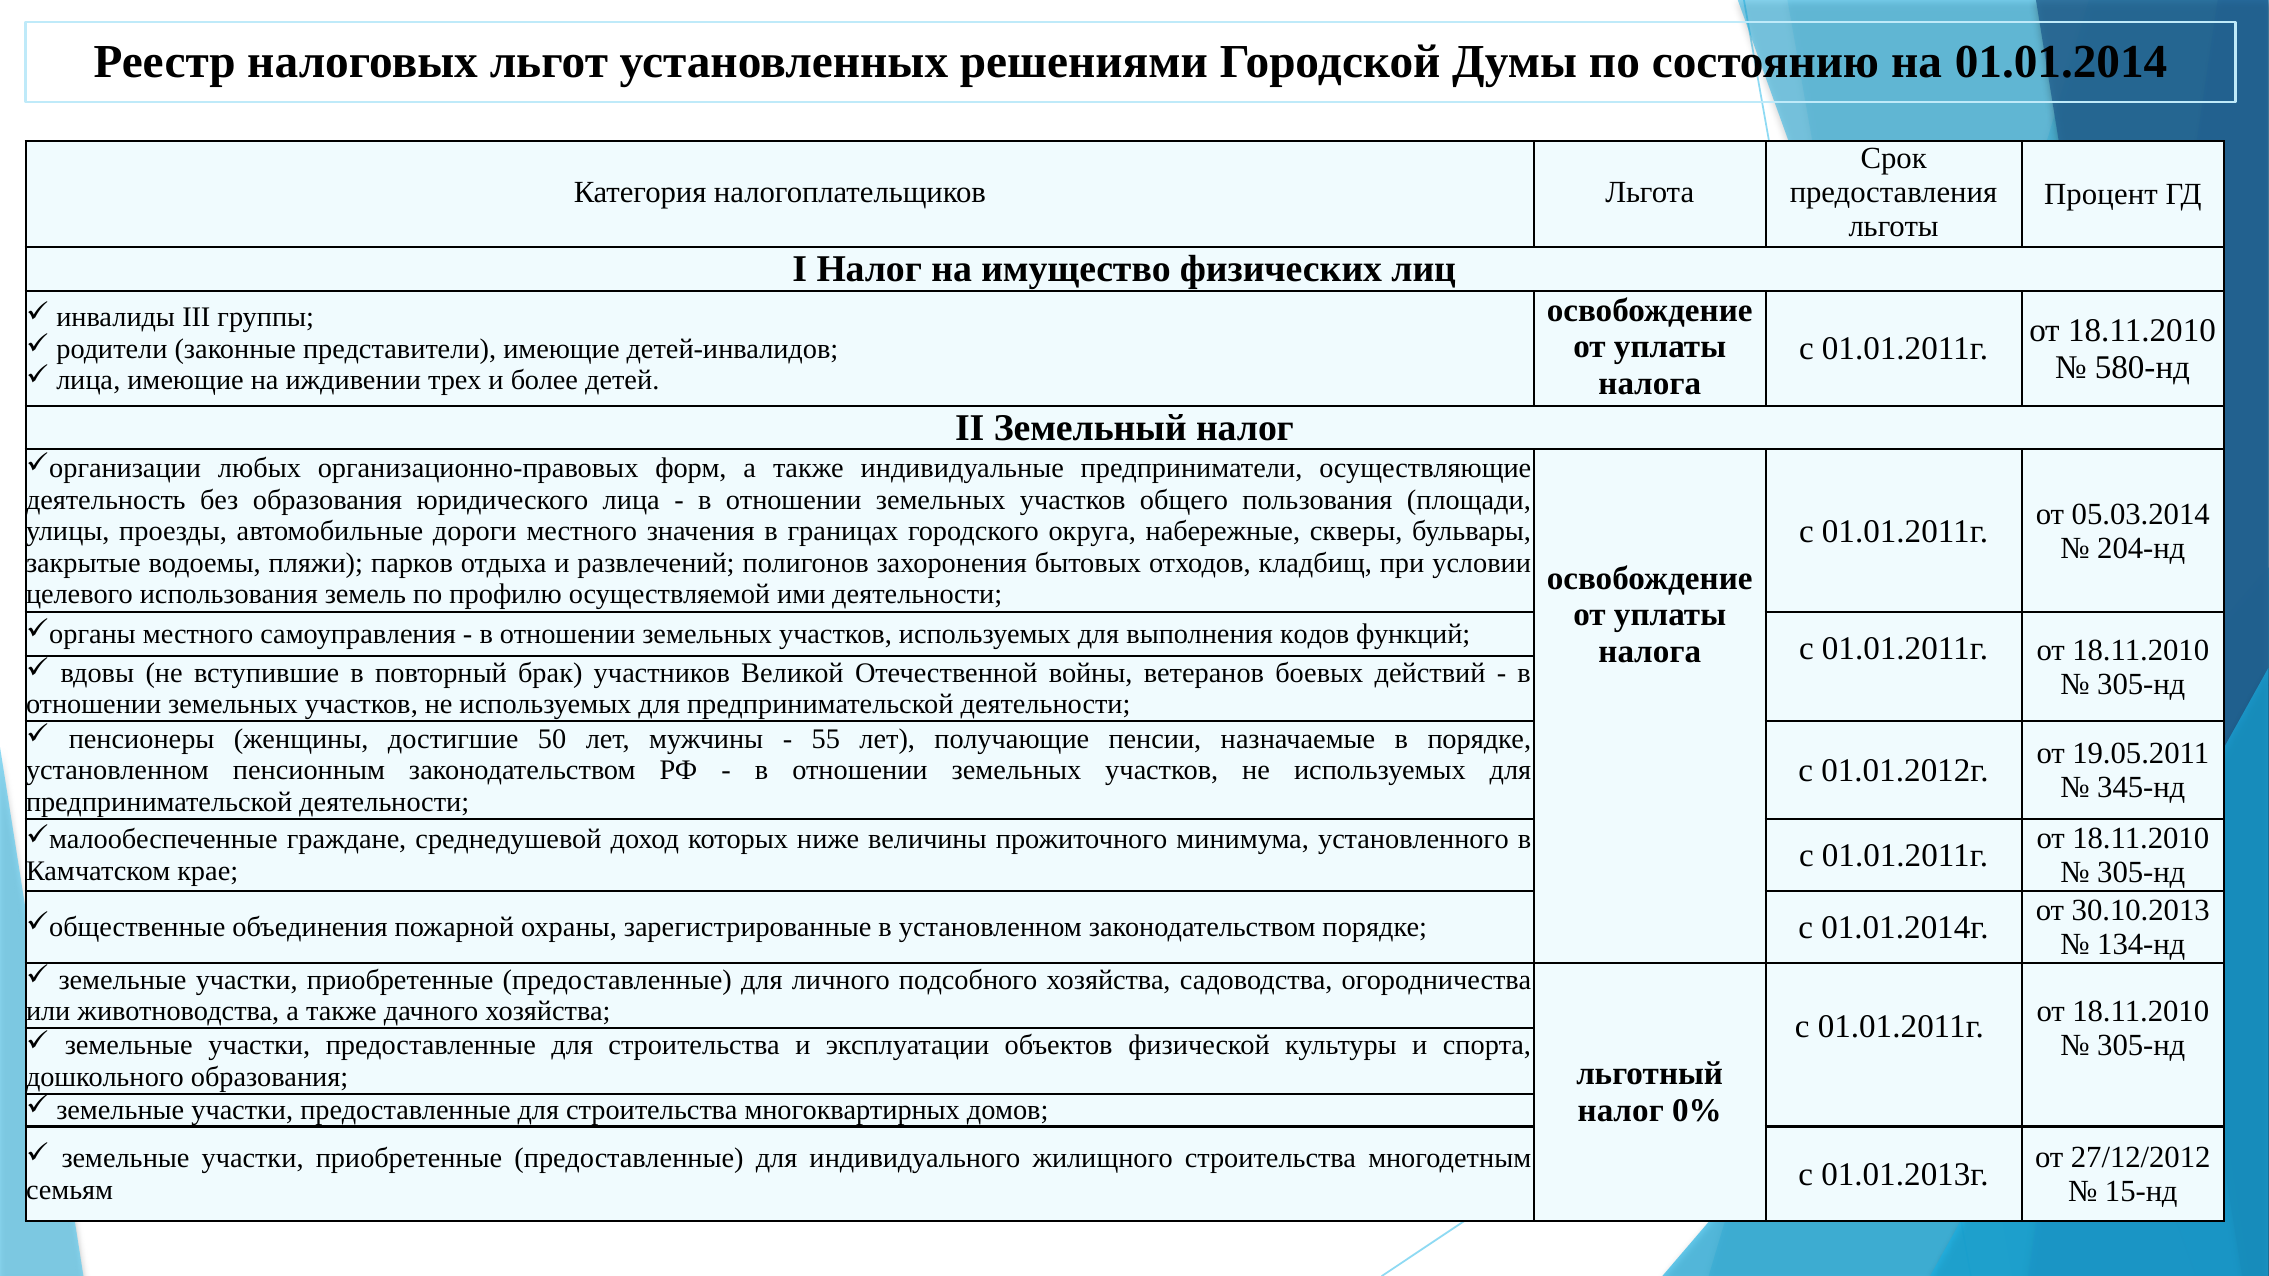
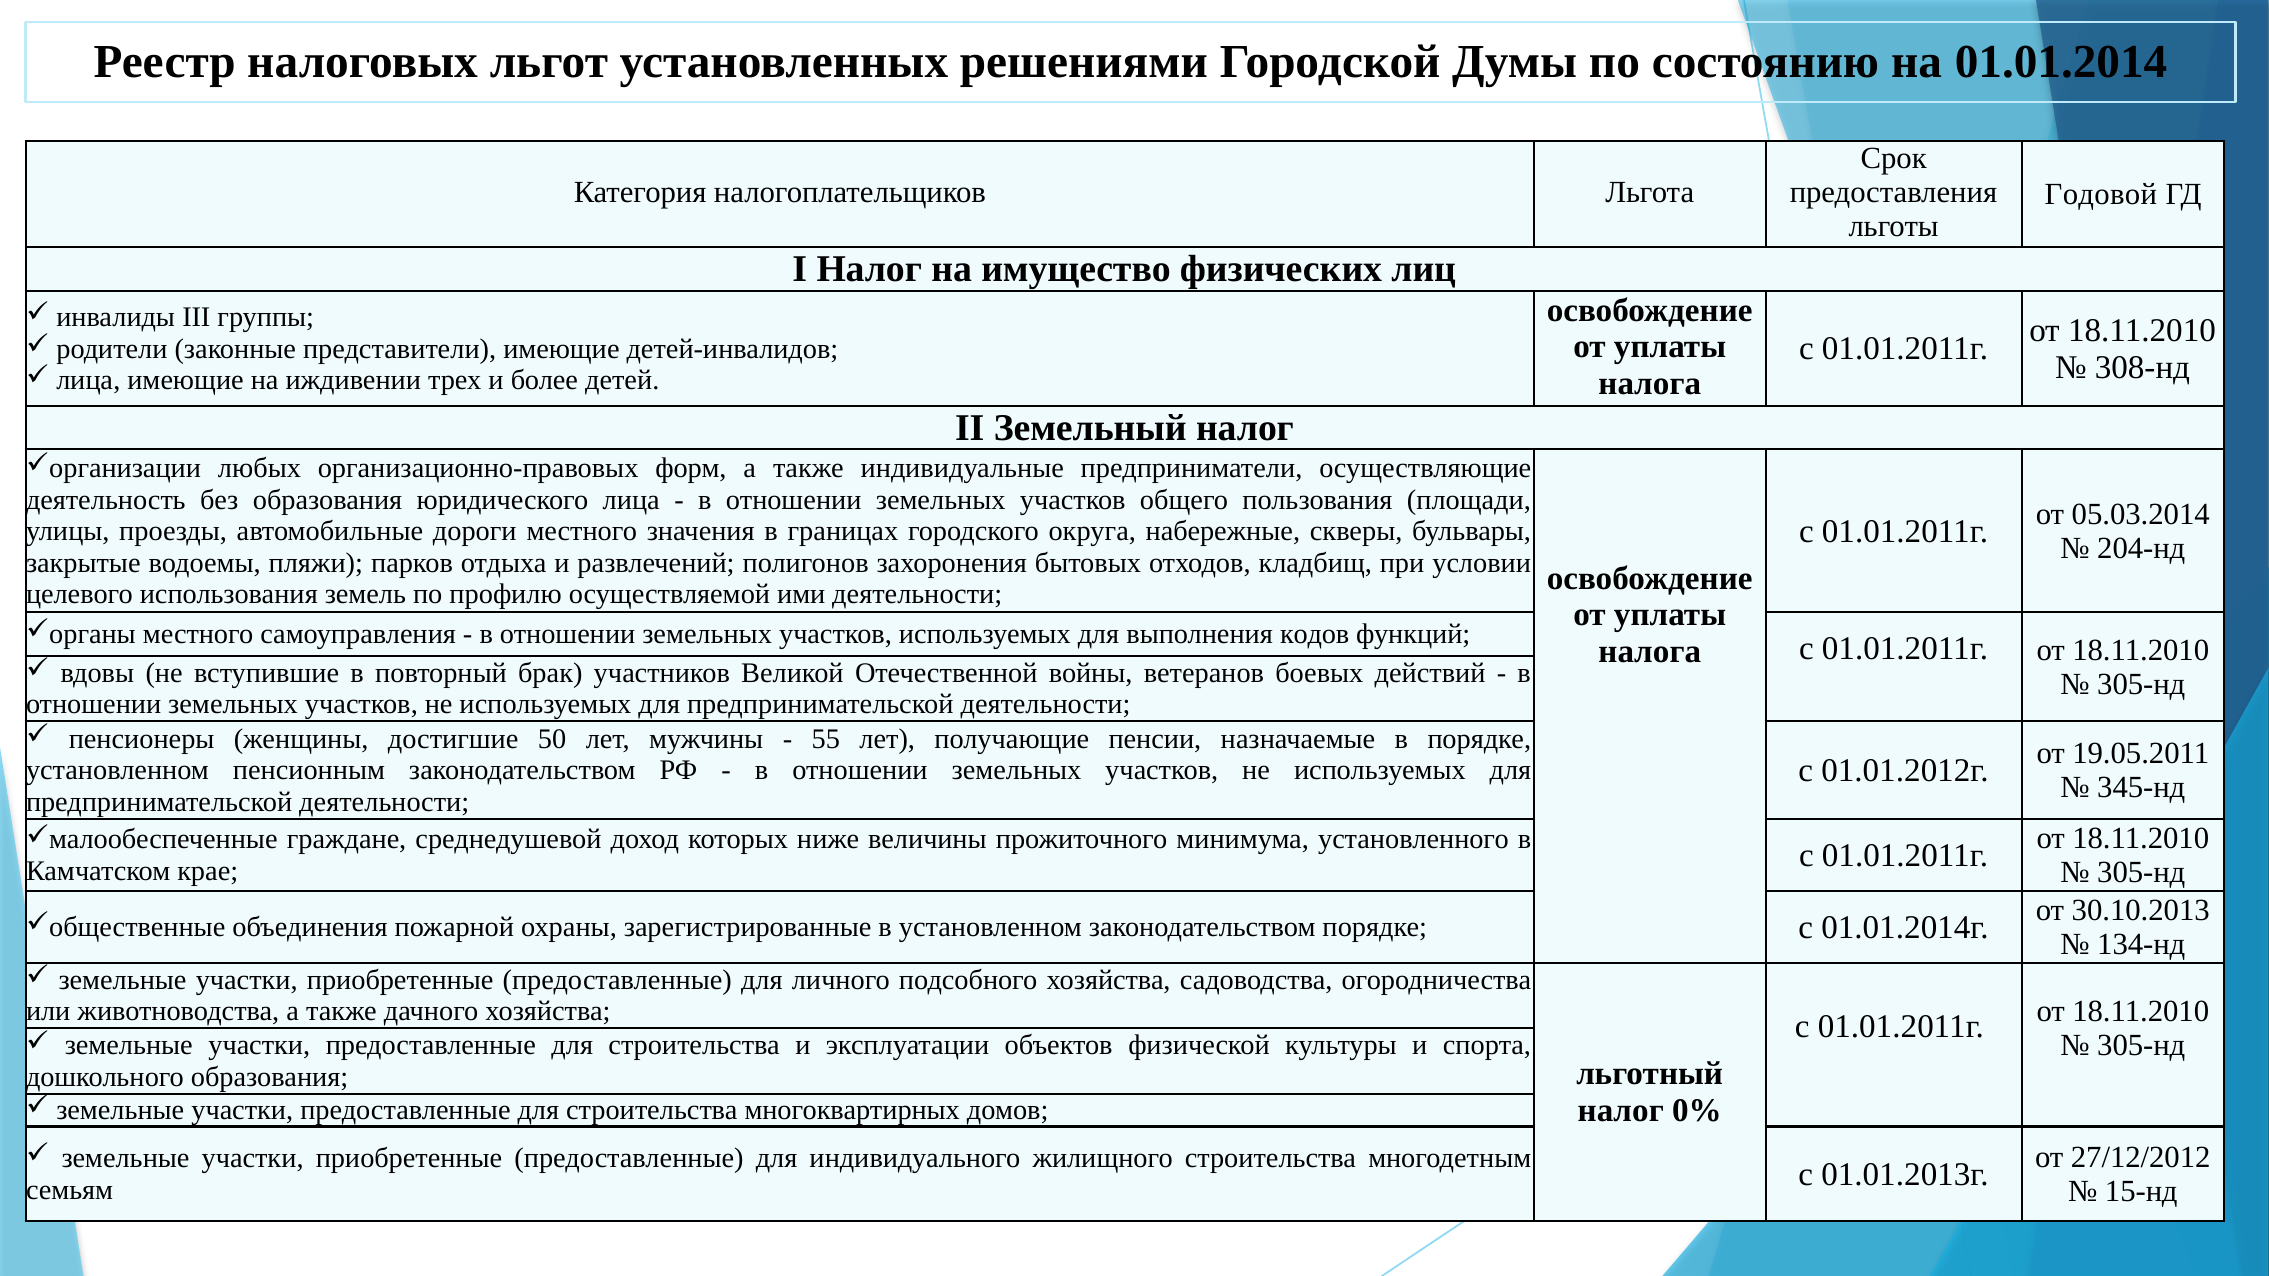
Процент: Процент -> Годовой (2101, 195)
580-нд: 580-нд -> 308-нд (2142, 367)
